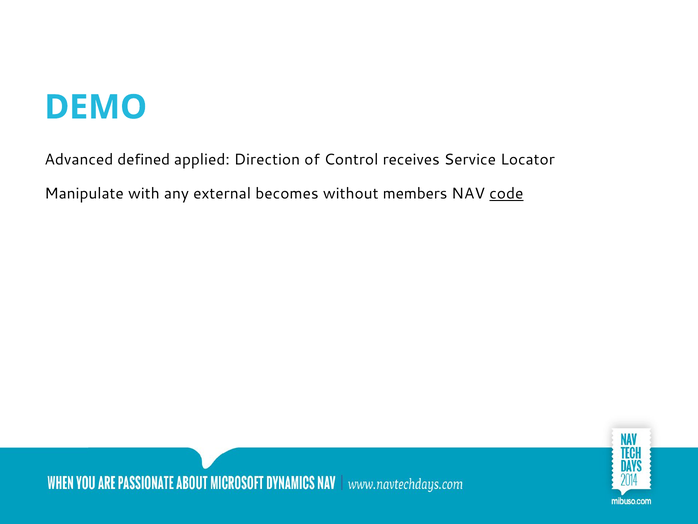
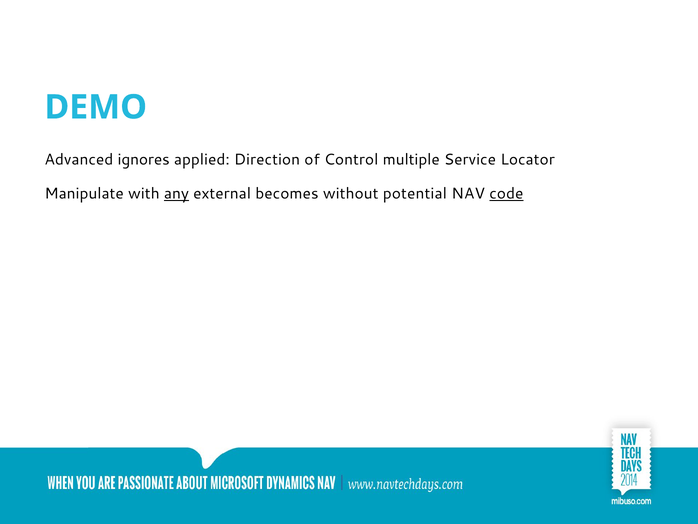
defined: defined -> ignores (144, 160)
receives: receives -> multiple (411, 160)
any underline: none -> present (176, 194)
members: members -> potential (415, 194)
